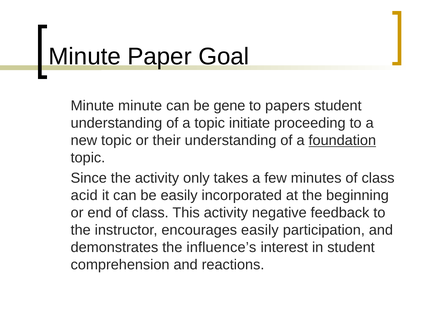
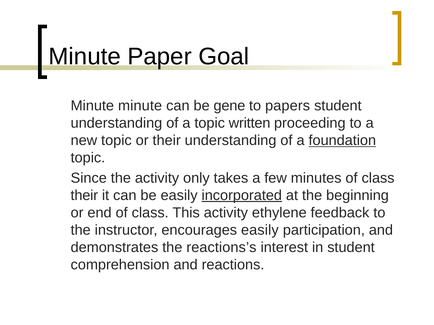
initiate: initiate -> written (250, 123)
acid: acid -> their (84, 196)
incorporated underline: none -> present (242, 196)
negative: negative -> ethylene (279, 213)
influence’s: influence’s -> reactions’s (221, 248)
